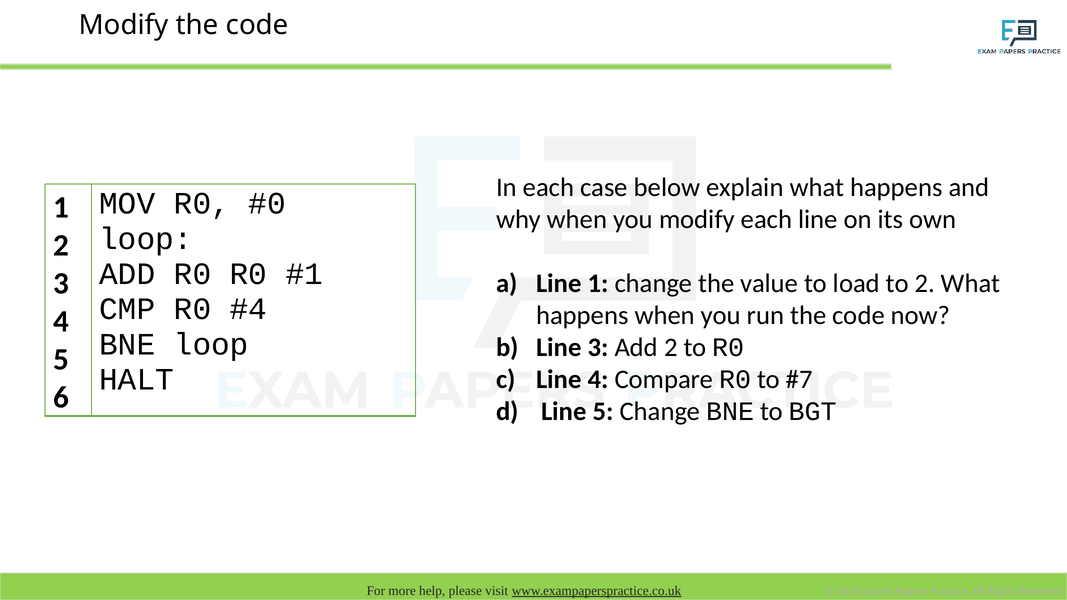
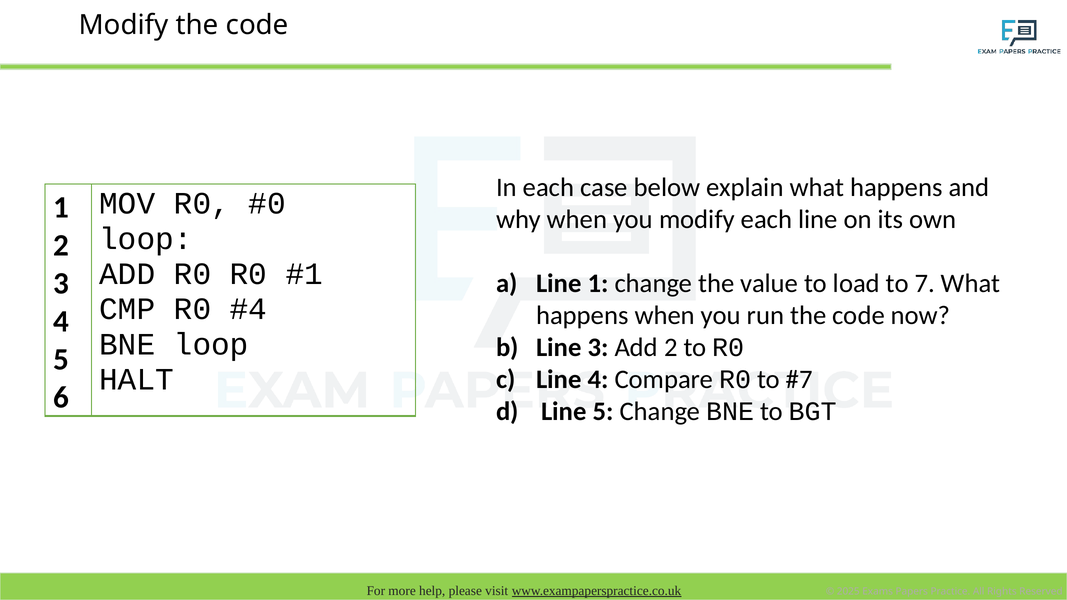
to 2: 2 -> 7 (925, 284)
